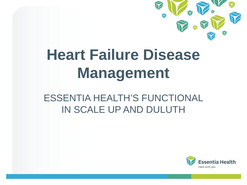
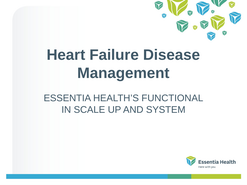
DULUTH: DULUTH -> SYSTEM (166, 110)
